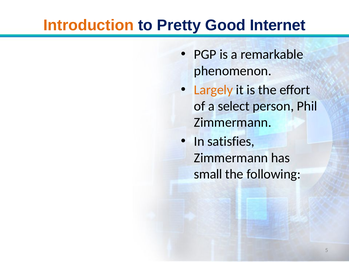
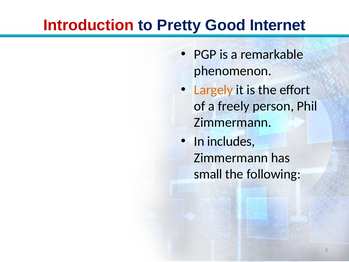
Introduction colour: orange -> red (89, 25)
select: select -> freely (234, 106)
satisfies: satisfies -> includes (231, 141)
